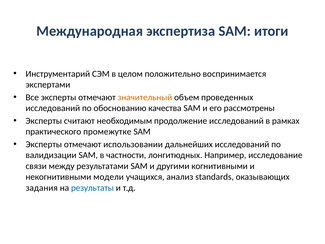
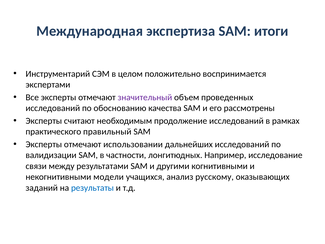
значительный colour: orange -> purple (145, 97)
промежутке: промежутке -> правильный (107, 132)
standards: standards -> русскому (215, 177)
задания: задания -> заданий (42, 188)
